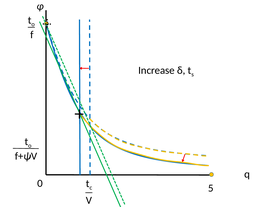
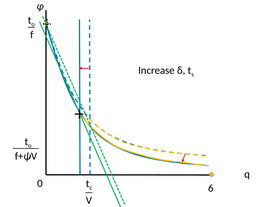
5: 5 -> 6 (211, 188)
